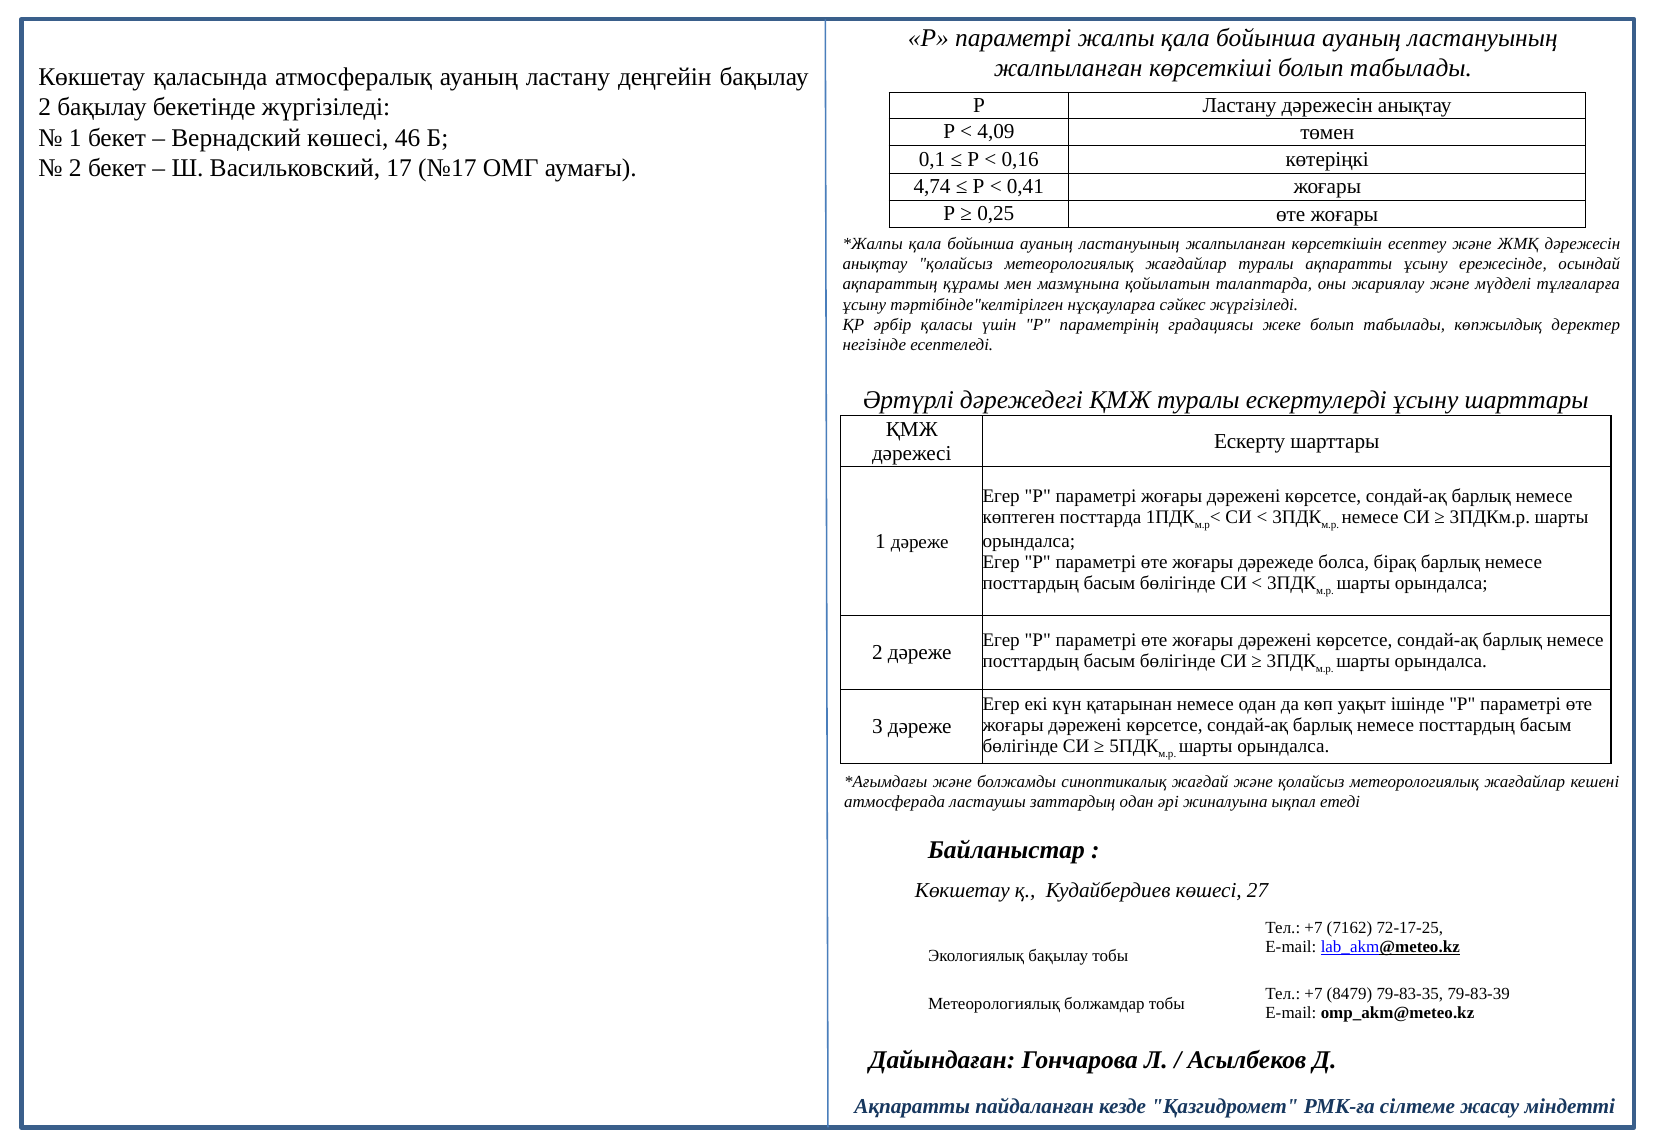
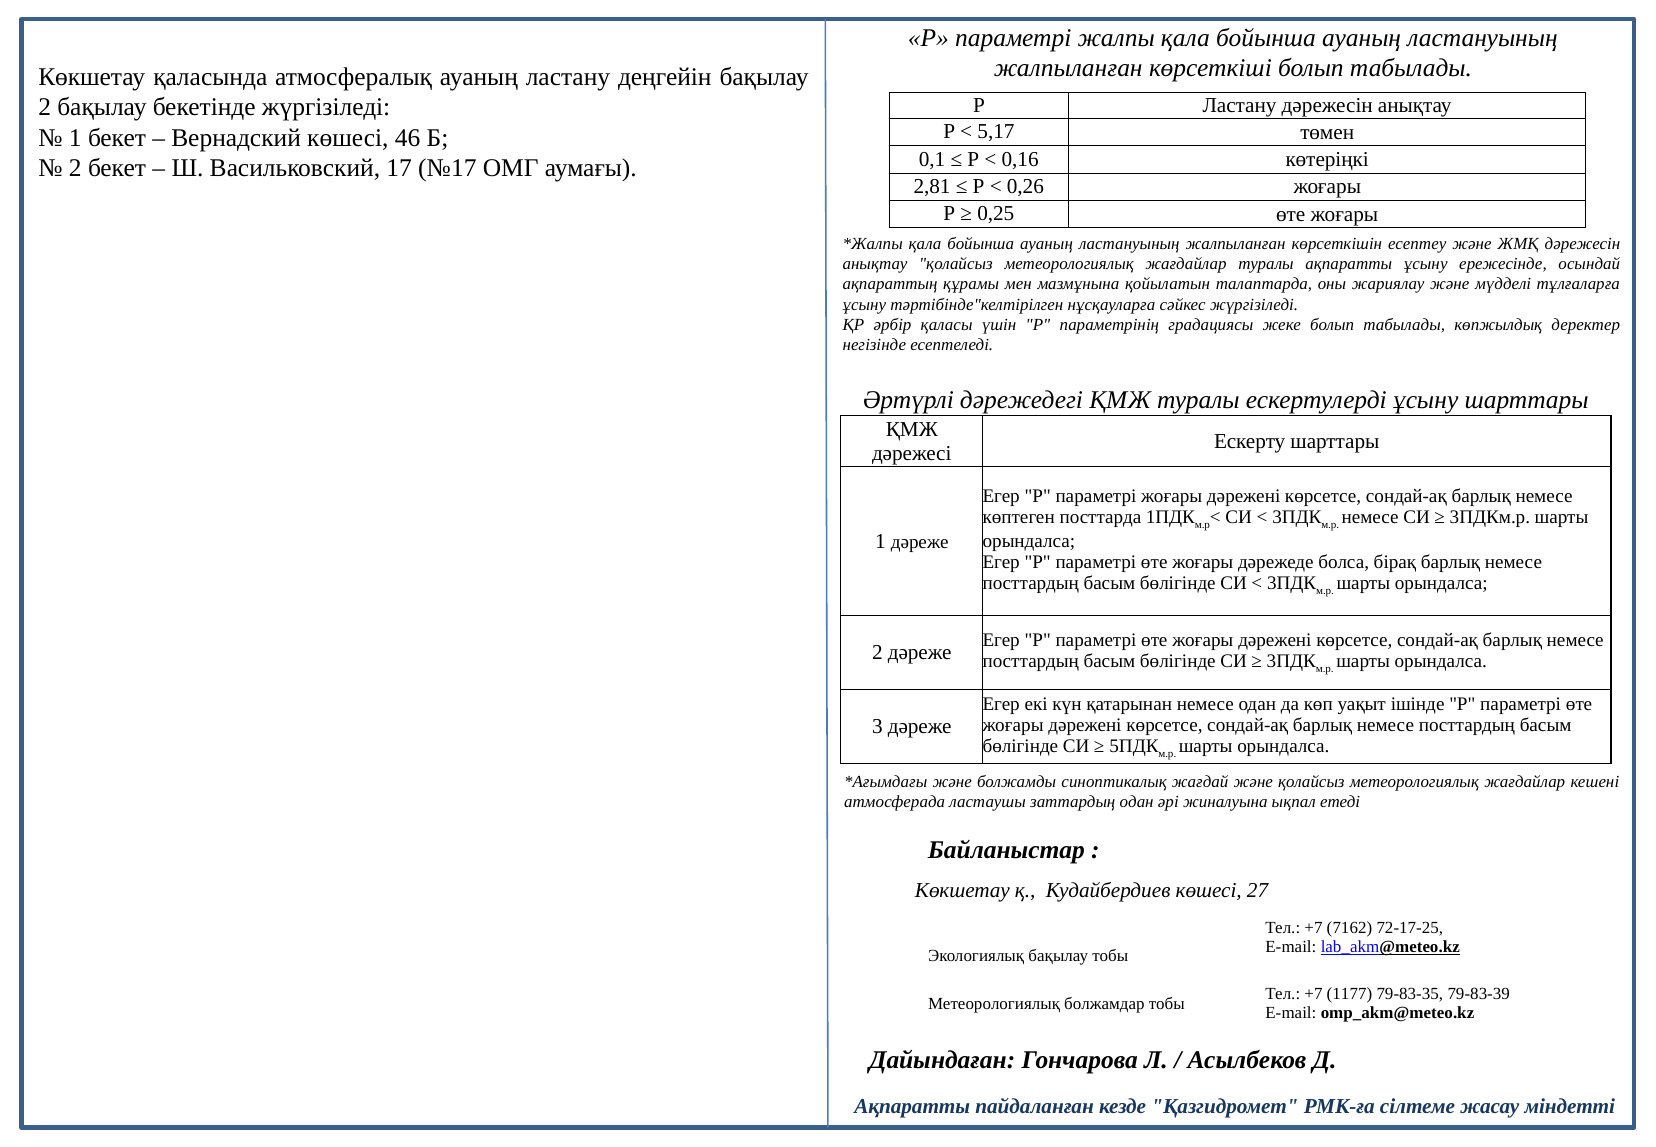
4,09: 4,09 -> 5,17 (996, 132)
4,74: 4,74 -> 2,81 (932, 186)
0,41: 0,41 -> 0,26 (1025, 186)
8479: 8479 -> 1177 (1349, 994)
